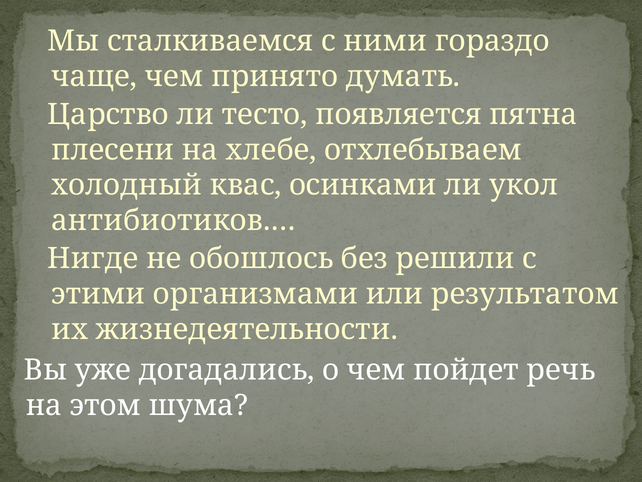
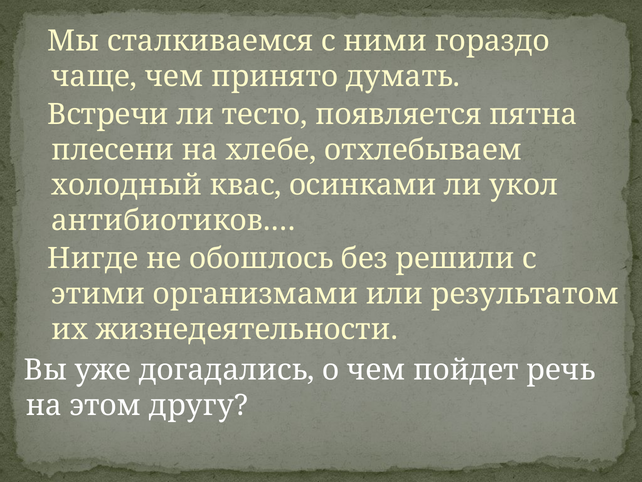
Царство: Царство -> Встречи (108, 114)
шума: шума -> другу (198, 405)
